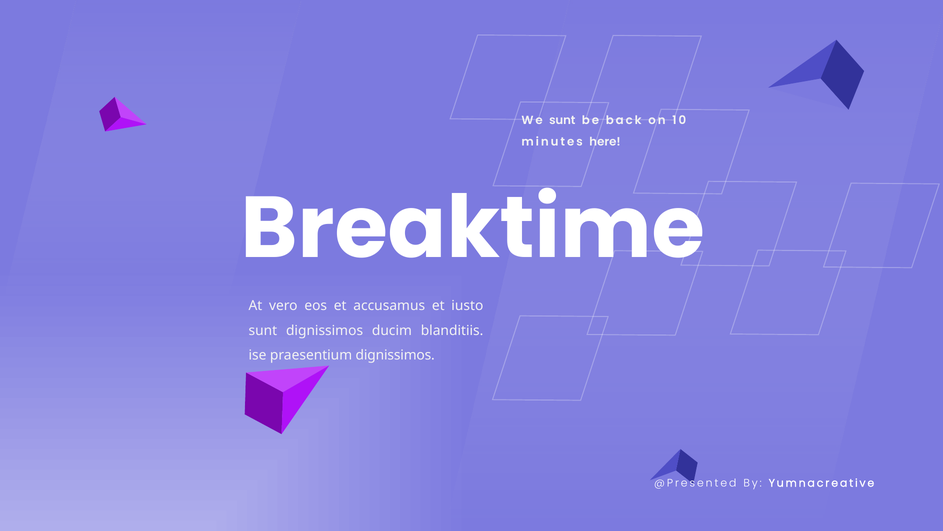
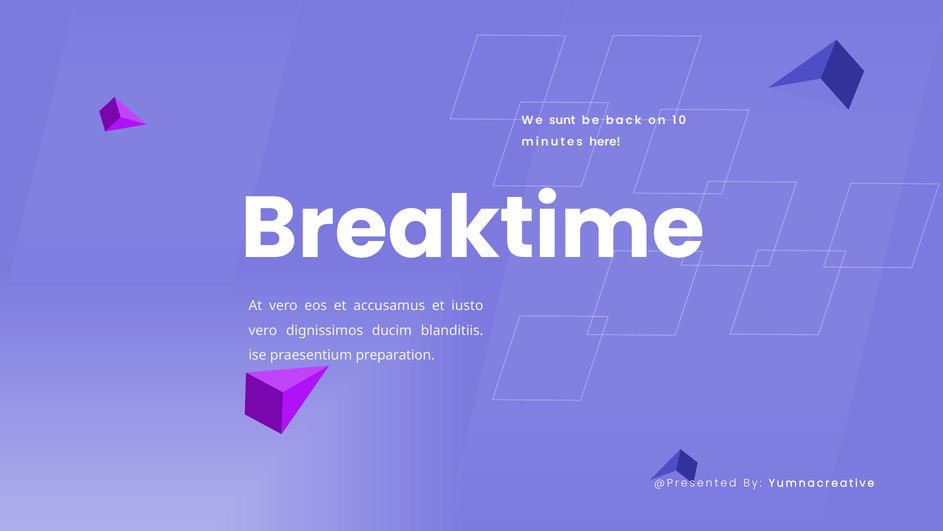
sunt: sunt -> vero (263, 330)
praesentium dignissimos: dignissimos -> preparation (395, 355)
